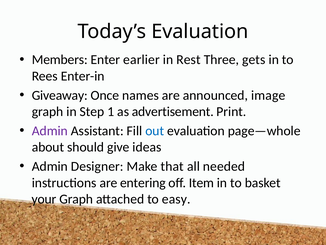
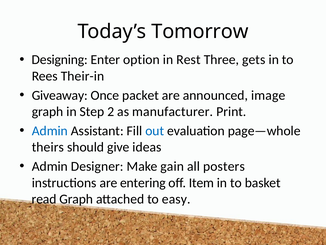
Today’s Evaluation: Evaluation -> Tomorrow (200, 32)
Members: Members -> Designing (60, 60)
earlier: earlier -> option (142, 60)
Enter-in: Enter-in -> Their-in (83, 76)
names: names -> packet (141, 95)
1: 1 -> 2 (111, 111)
advertisement: advertisement -> manufacturer (173, 111)
Admin colour: purple -> blue (50, 131)
about: about -> theirs (48, 147)
that: that -> gain (172, 166)
needed: needed -> posters (224, 166)
your: your -> read (44, 199)
